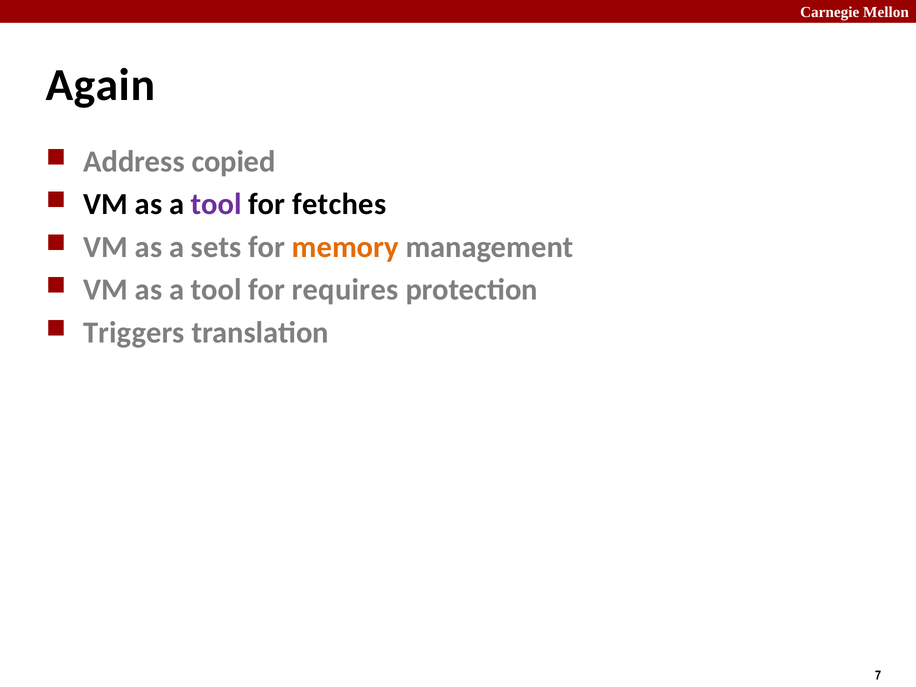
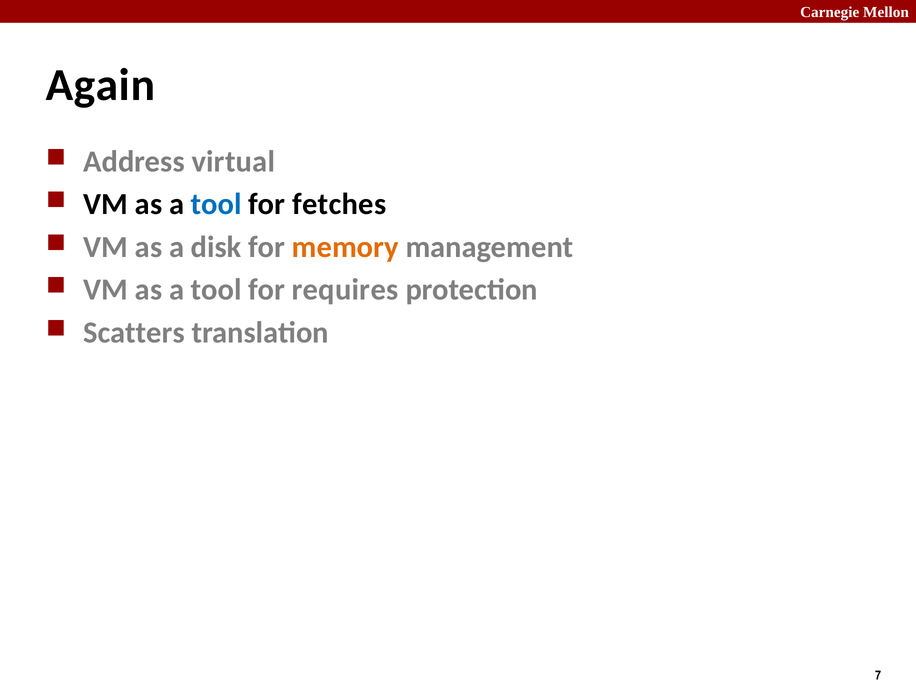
copied: copied -> virtual (233, 162)
tool colour: purple -> blue (216, 204)
sets: sets -> disk (216, 247)
Triggers: Triggers -> Scatters (134, 332)
